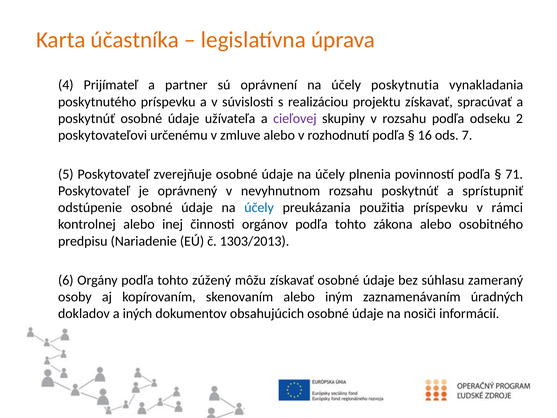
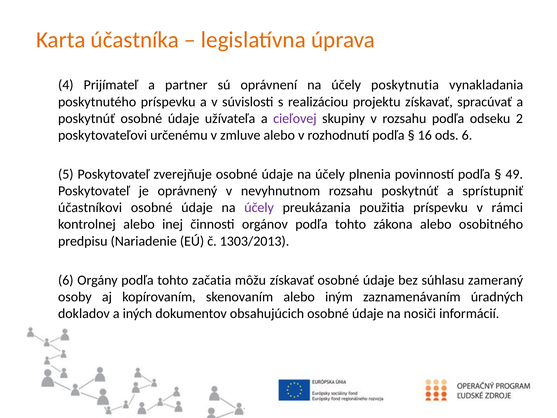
ods 7: 7 -> 6 (467, 135)
71: 71 -> 49 (514, 174)
odstúpenie: odstúpenie -> účastníkovi (90, 208)
účely colour: blue -> purple (259, 208)
zúžený: zúžený -> začatia (212, 280)
